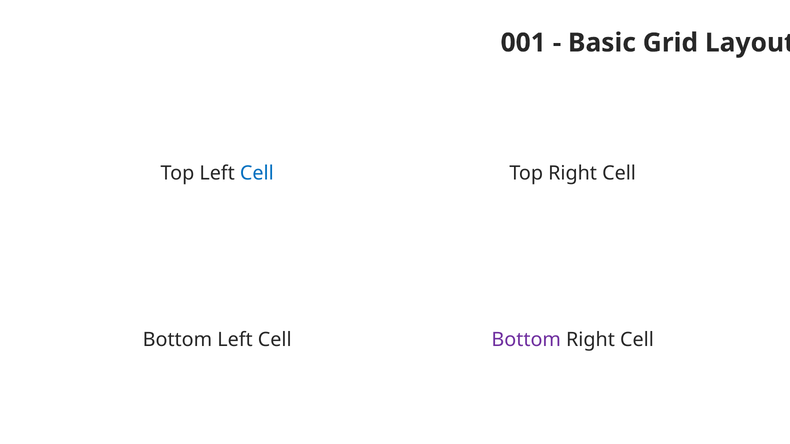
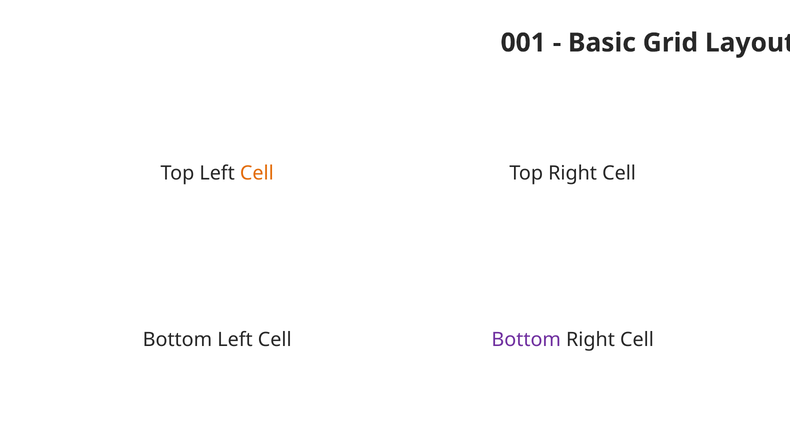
Cell colour: blue -> orange (257, 174)
